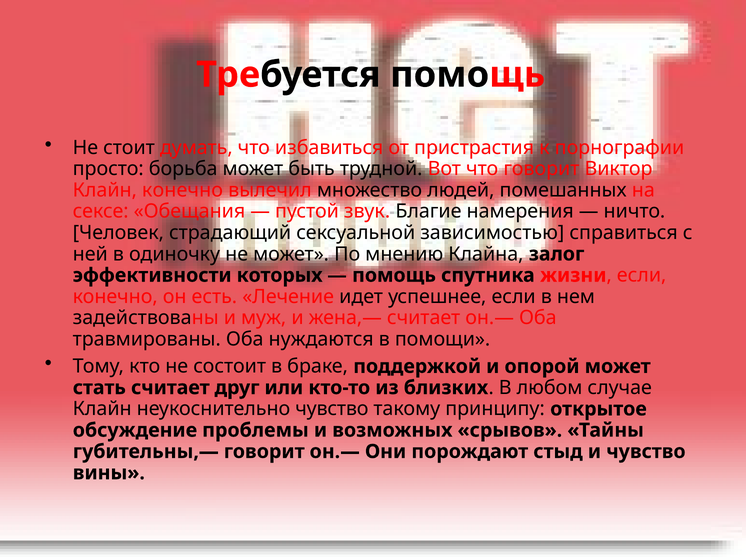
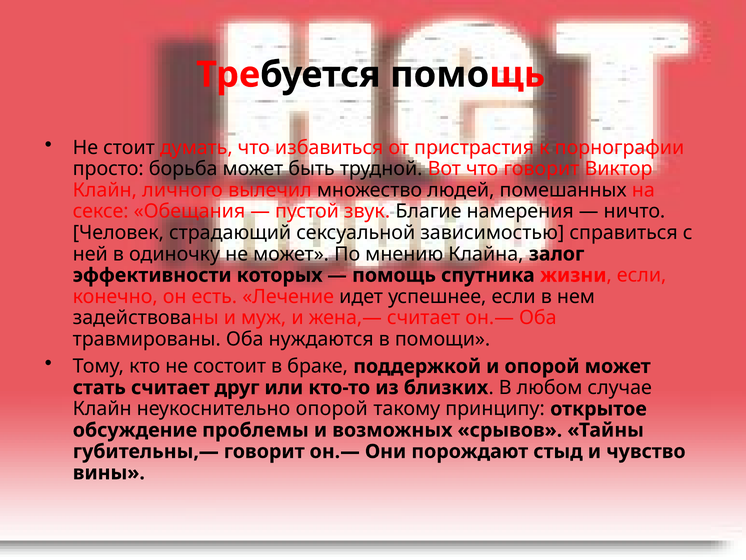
Клайн конечно: конечно -> личного (182, 190)
неукоснительно чувство: чувство -> опорой (332, 409)
